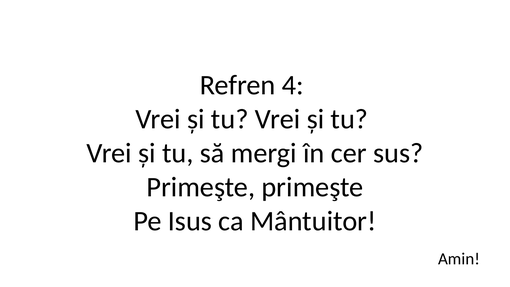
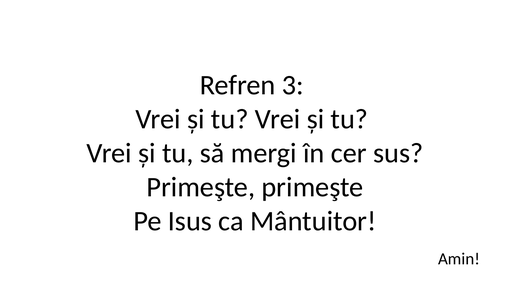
4: 4 -> 3 (293, 85)
